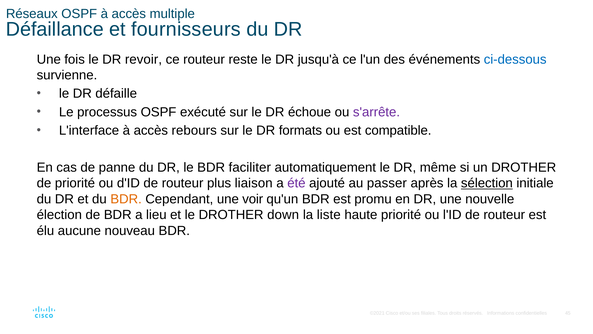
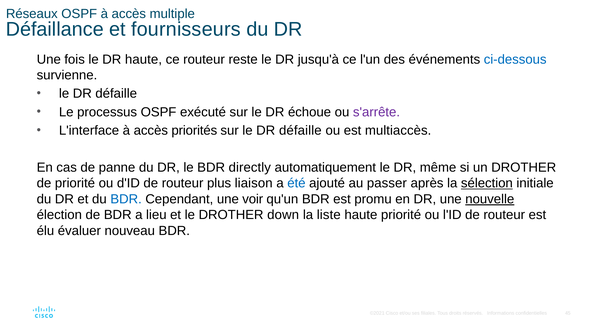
DR revoir: revoir -> haute (143, 59)
rebours: rebours -> priorités (194, 130)
sur le DR formats: formats -> défaille (300, 130)
compatible: compatible -> multiaccès (398, 130)
faciliter: faciliter -> directly (250, 167)
été colour: purple -> blue (296, 183)
BDR colour: orange -> blue (126, 199)
nouvelle underline: none -> present (490, 199)
aucune: aucune -> évaluer (79, 230)
